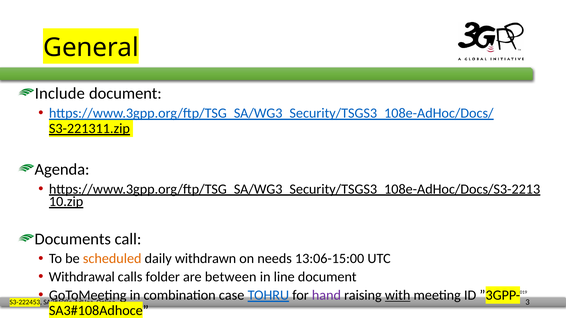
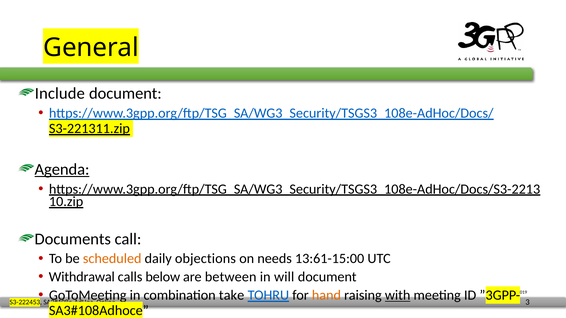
Agenda underline: none -> present (62, 170)
withdrawn: withdrawn -> objections (205, 259)
13:06-15:00: 13:06-15:00 -> 13:61-15:00 (330, 259)
folder: folder -> below (163, 277)
line: line -> will (284, 277)
case: case -> take (232, 296)
hand colour: purple -> orange (326, 296)
